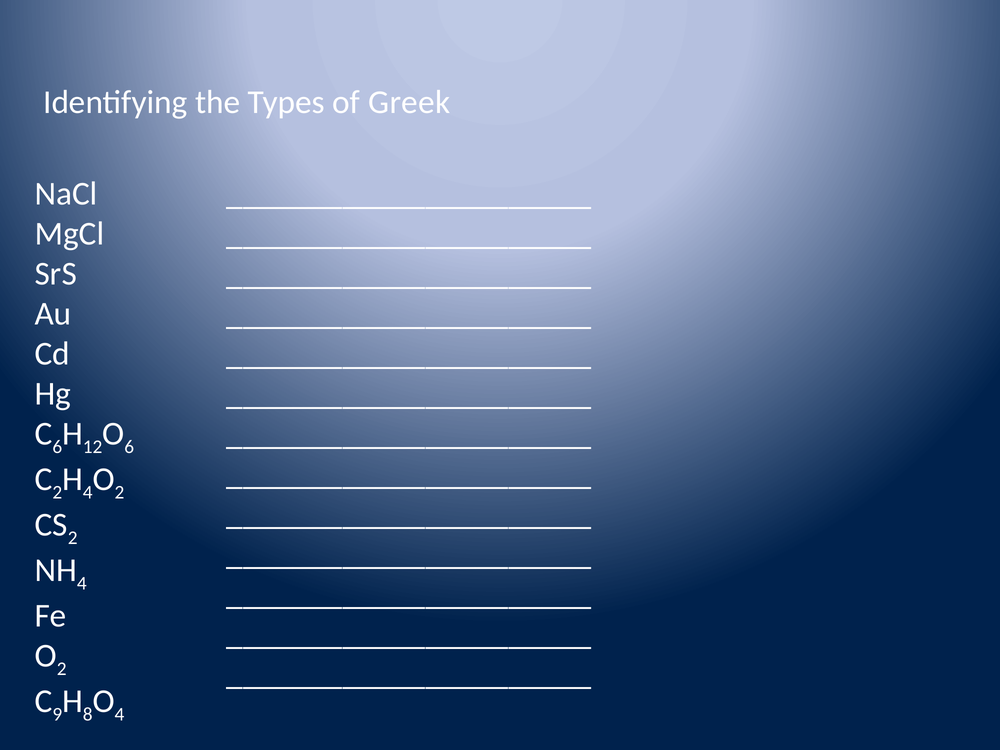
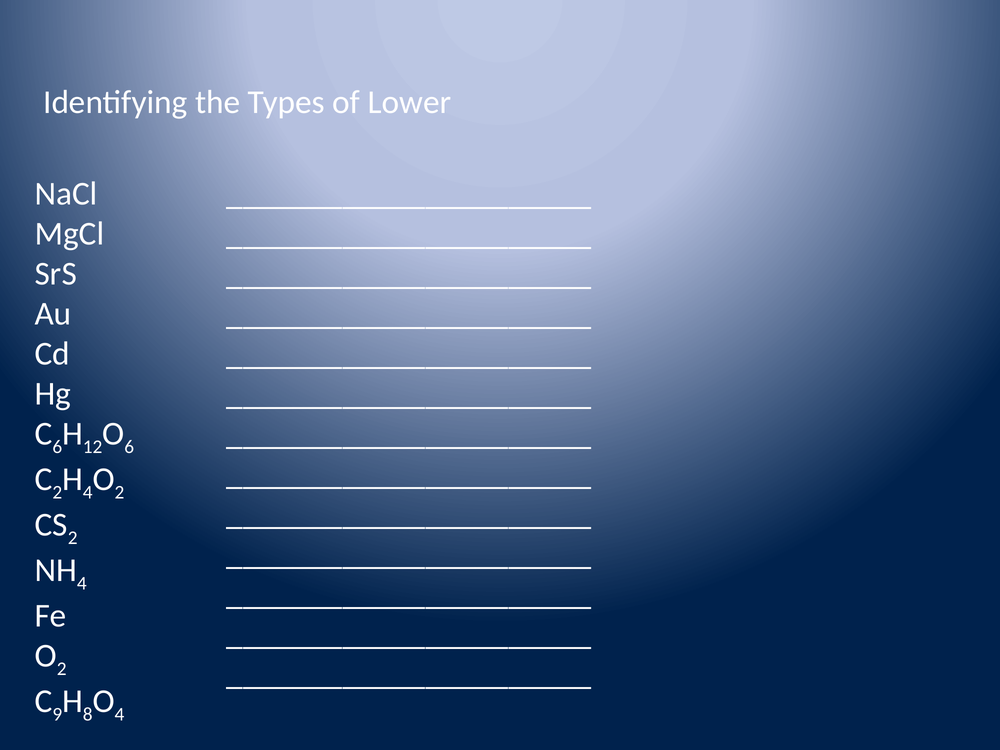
Greek: Greek -> Lower (409, 102)
